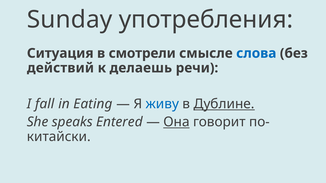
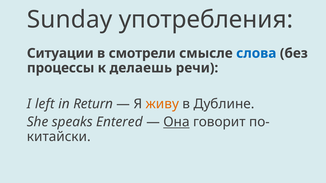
Ситуация: Ситуация -> Ситуации (60, 53)
действий: действий -> процессы (61, 68)
fall: fall -> left (45, 104)
Eating: Eating -> Return (93, 104)
живу colour: blue -> orange (162, 104)
Дублине underline: present -> none (224, 104)
